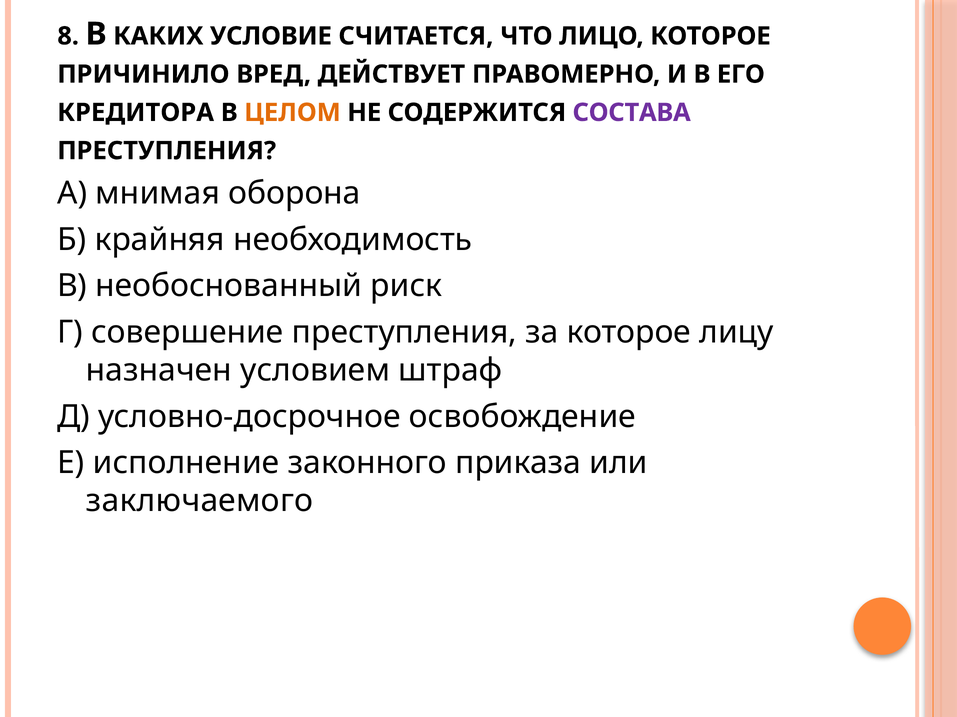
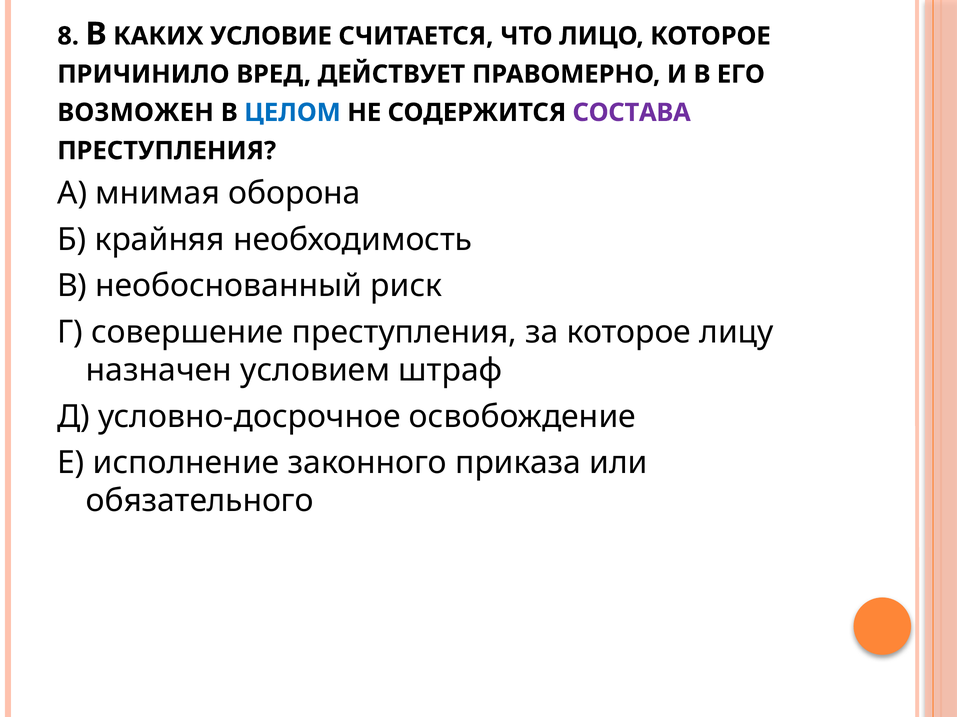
КРЕДИТОРА: КРЕДИТОРА -> ВОЗМОЖЕН (136, 113)
ЦЕЛОМ colour: orange -> blue (292, 113)
заключаемого: заключаемого -> обязательного (200, 501)
